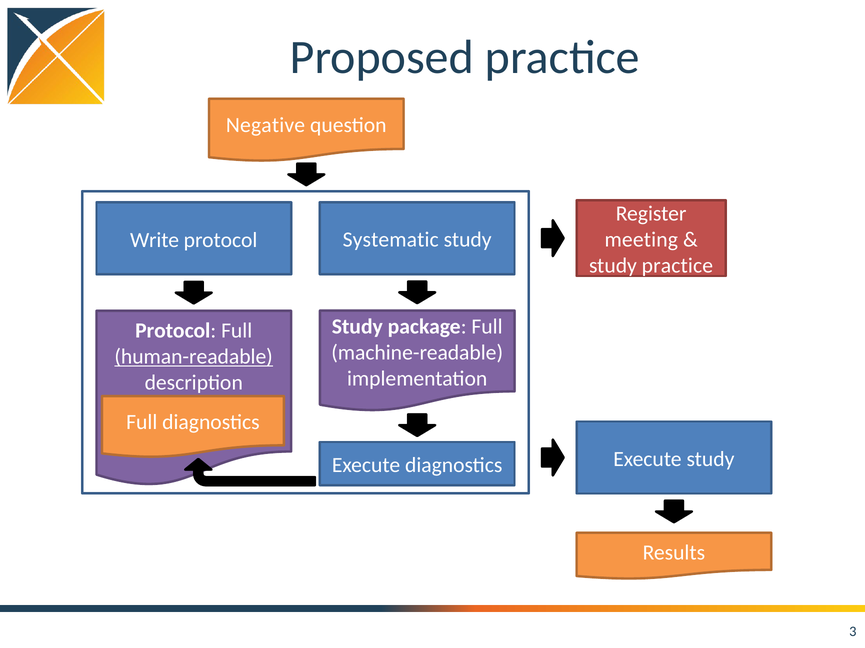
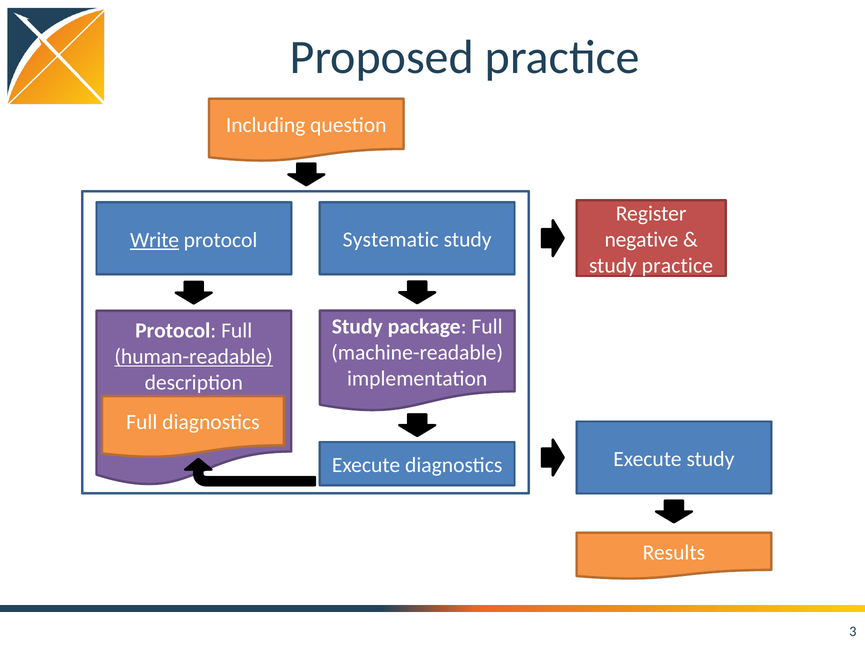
Negative: Negative -> Including (266, 126)
meeting: meeting -> negative (641, 240)
Write underline: none -> present (155, 240)
